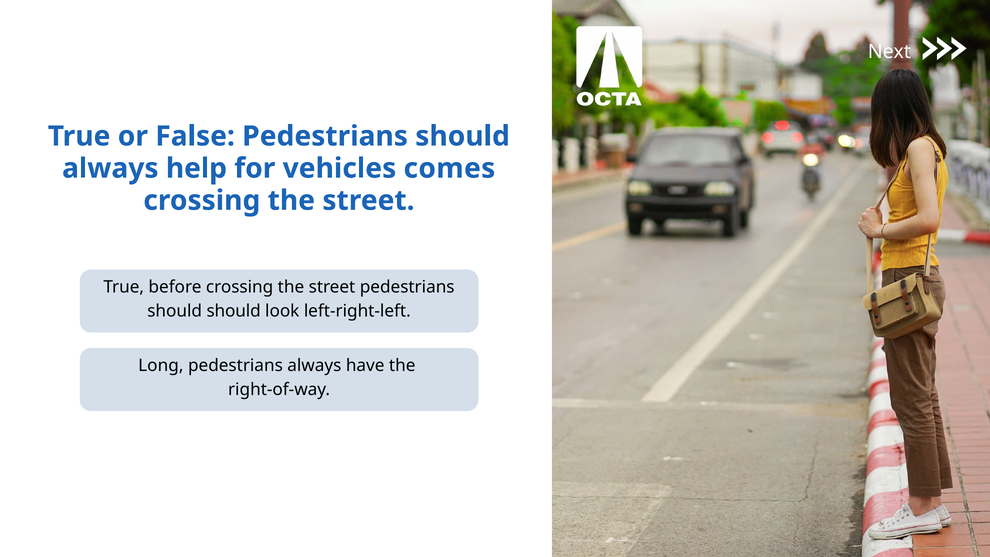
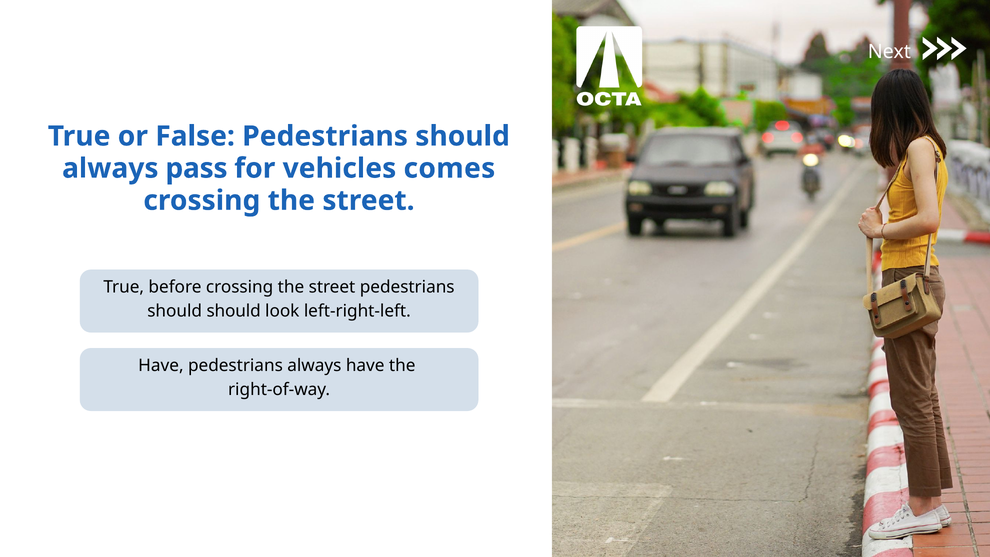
help: help -> pass (197, 168)
Long: Long -> Have (161, 365)
